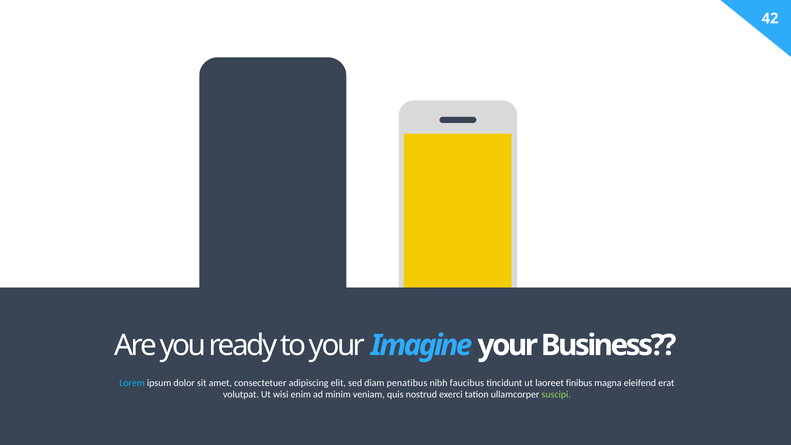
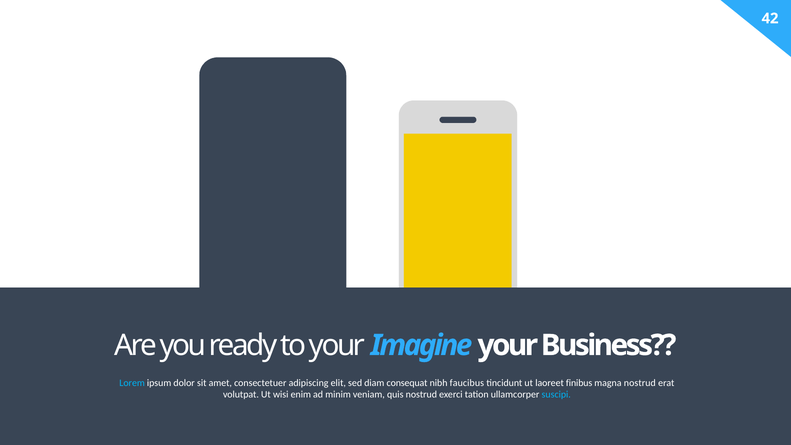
penatibus: penatibus -> consequat (407, 383)
magna eleifend: eleifend -> nostrud (640, 383)
suscipi colour: light green -> light blue (556, 395)
